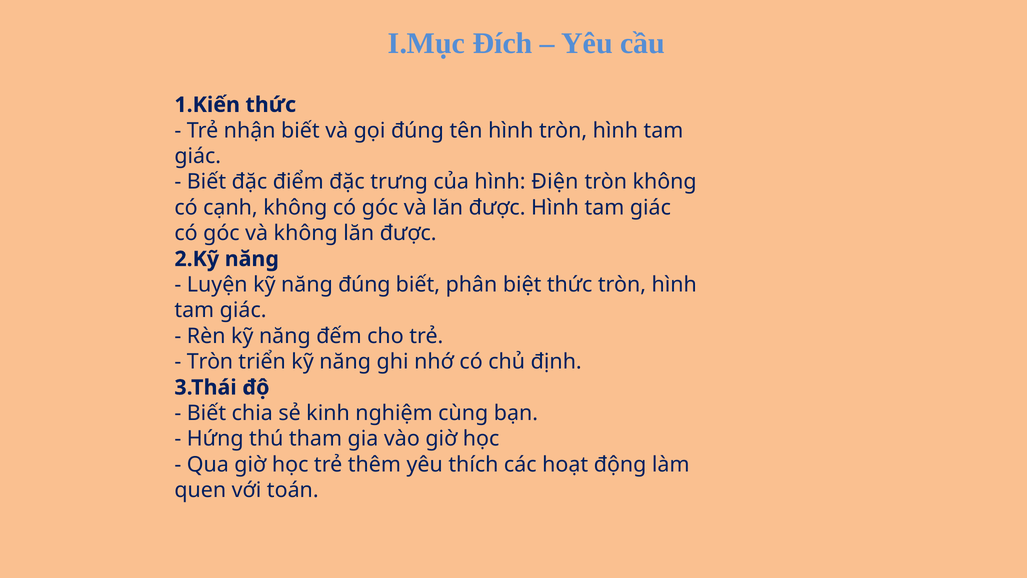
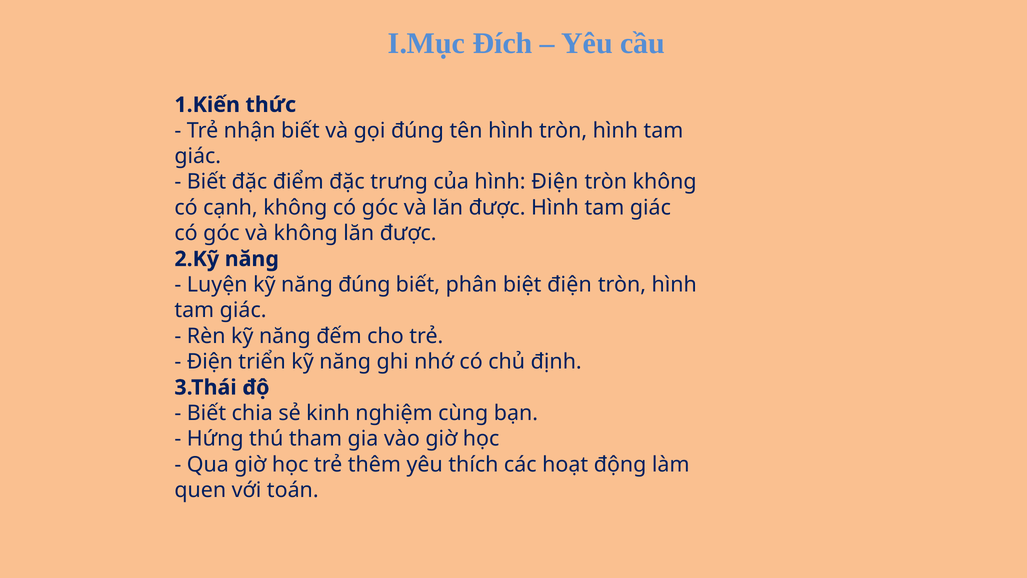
biệt thức: thức -> điện (570, 285)
Tròn: Tròn -> Điện (210, 362)
